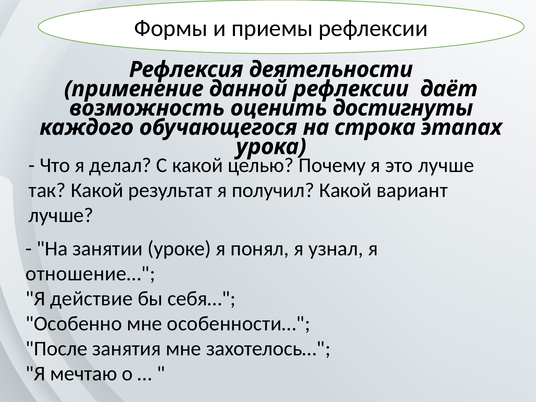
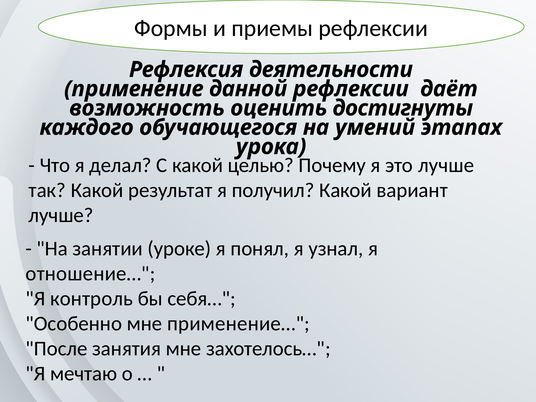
строка: строка -> умений (375, 127)
действие: действие -> контроль (92, 299)
особенности…: особенности… -> применение… (239, 324)
